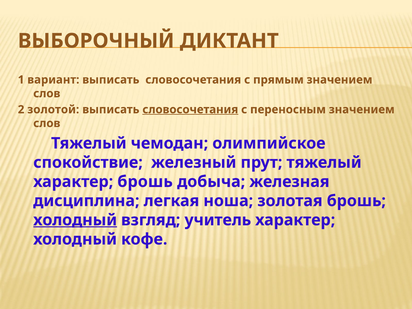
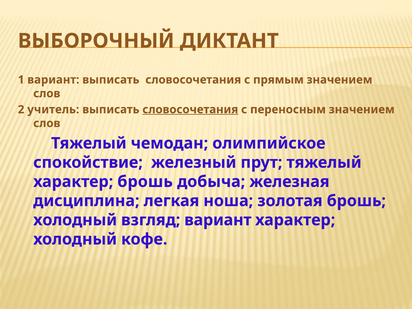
золотой: золотой -> учитель (53, 110)
холодный underline: present -> none (75, 220)
взгляд учитель: учитель -> вариант (218, 220)
